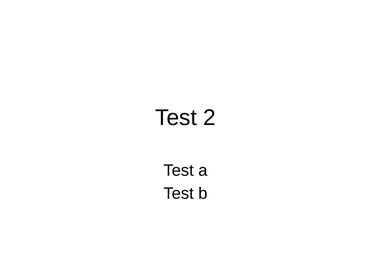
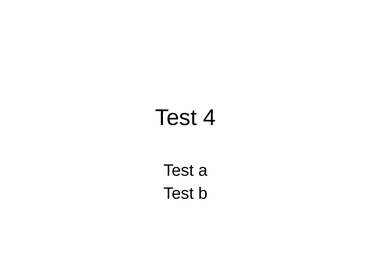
2: 2 -> 4 (209, 118)
